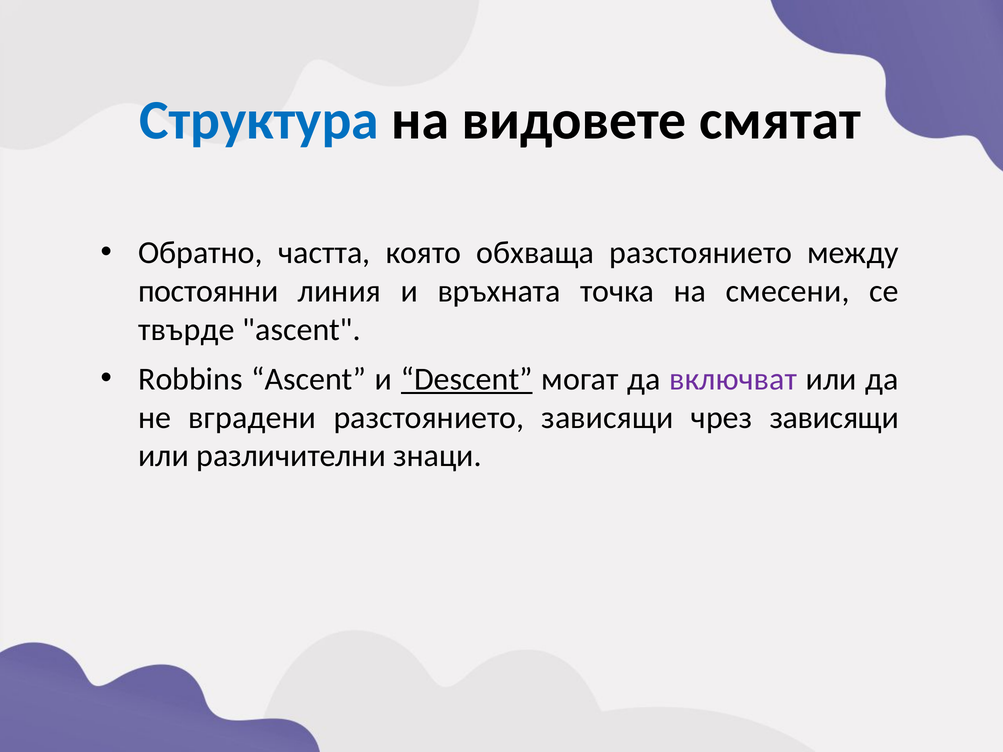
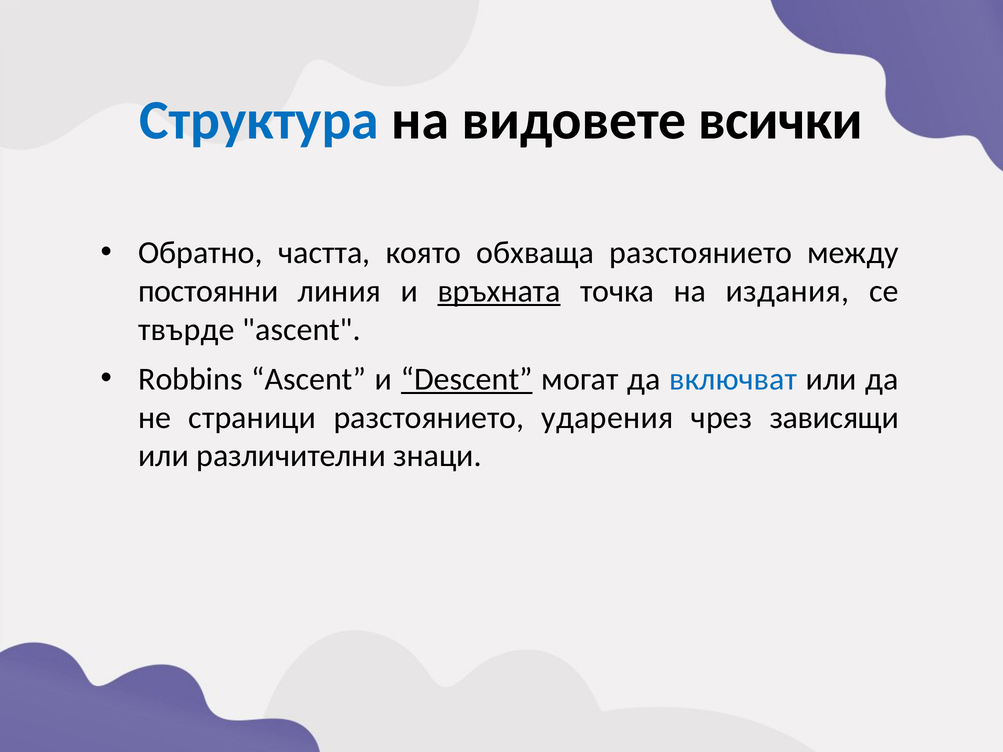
смятат: смятат -> всички (780, 120)
връхната underline: none -> present (499, 291)
смесени: смесени -> издания (788, 291)
включват colour: purple -> blue (733, 379)
вградени: вградени -> страници (252, 418)
разстоянието зависящи: зависящи -> ударения (607, 418)
